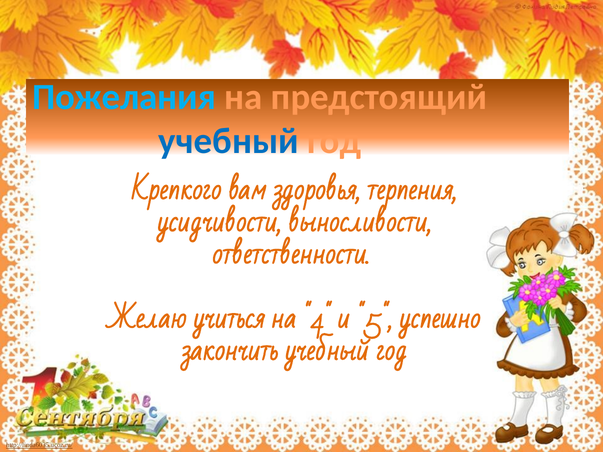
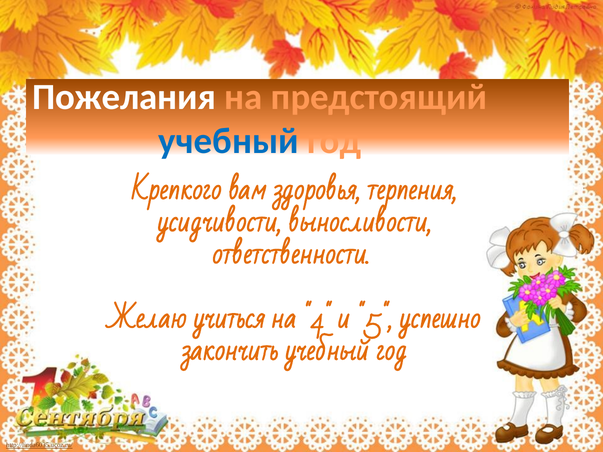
Пожелания colour: light blue -> white (124, 97)
